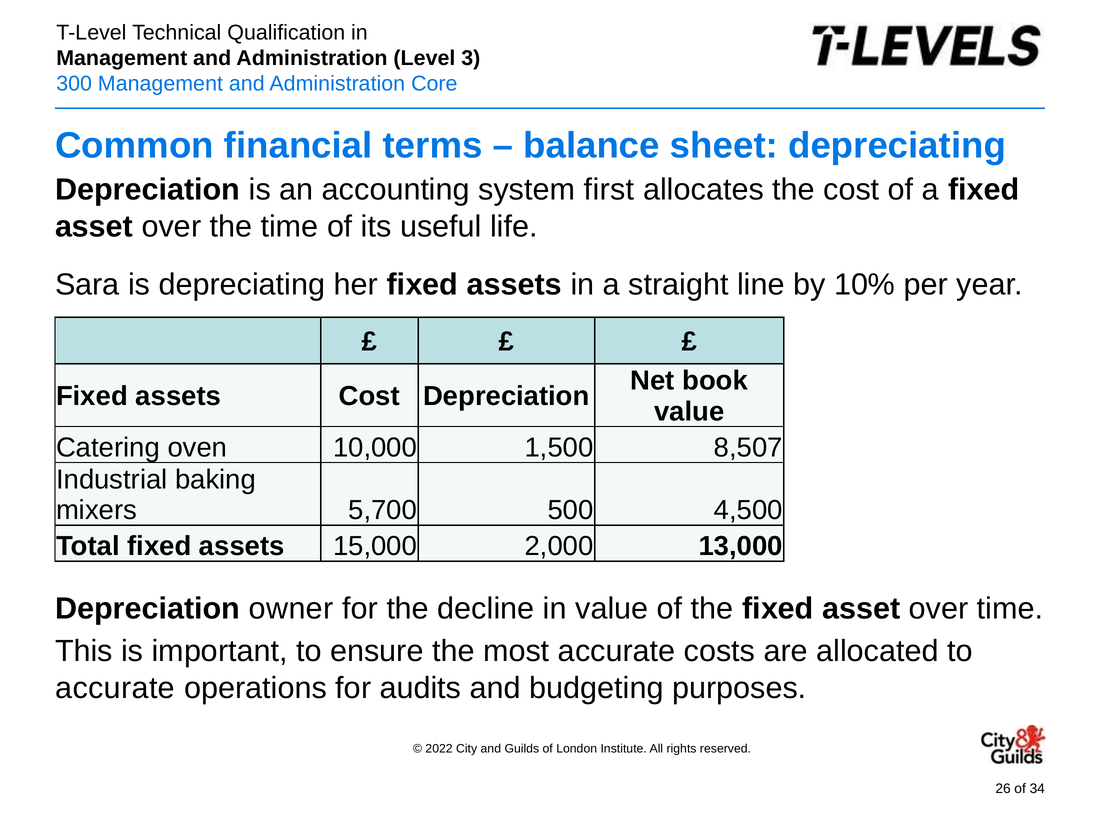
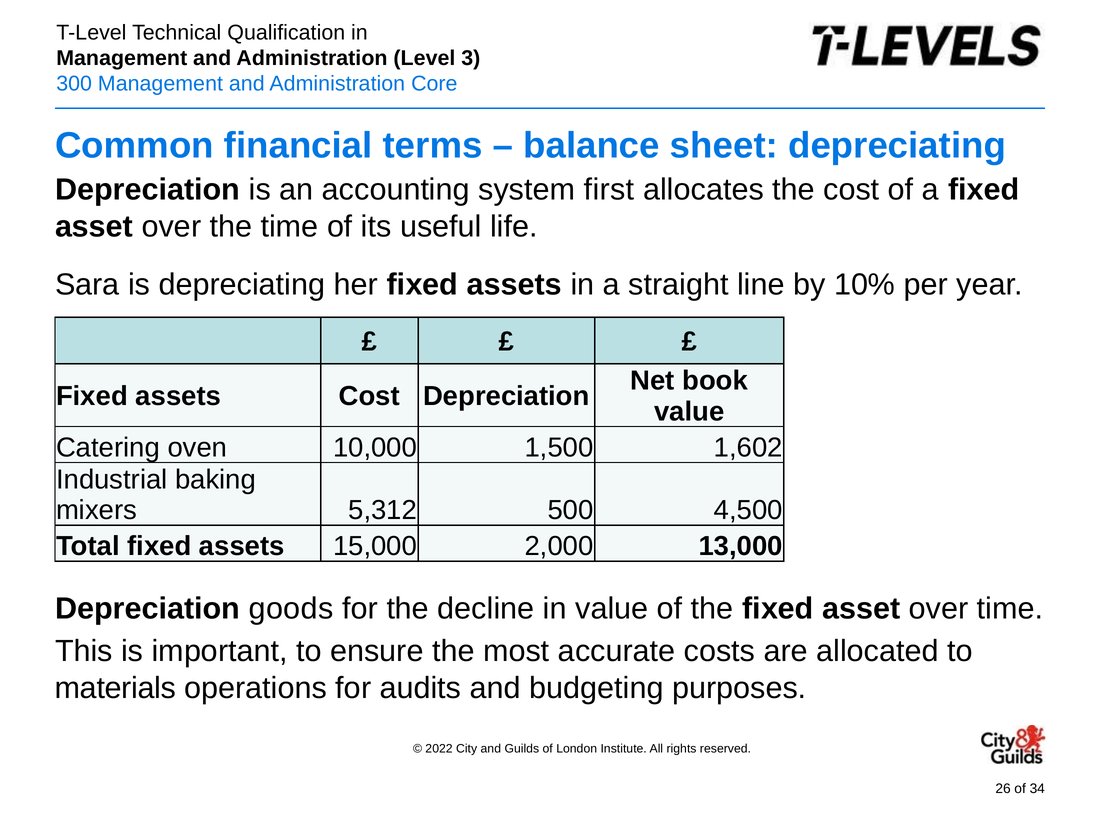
8,507: 8,507 -> 1,602 (748, 448)
5,700: 5,700 -> 5,312 (383, 510)
owner: owner -> goods (291, 609)
accurate: accurate -> materials (115, 688)
